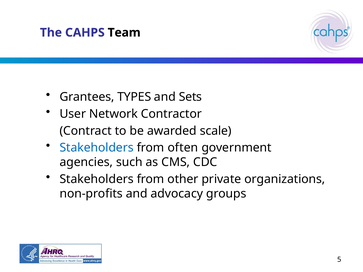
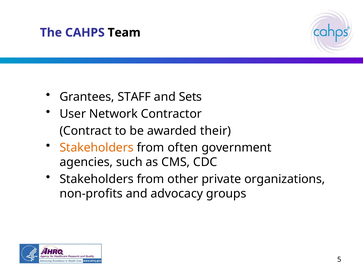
TYPES: TYPES -> STAFF (134, 97)
scale: scale -> their (216, 131)
Stakeholders colour: blue -> orange (97, 148)
